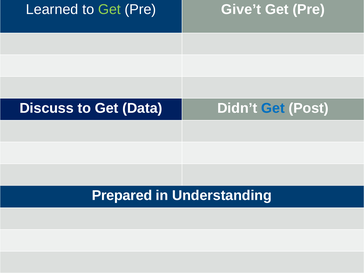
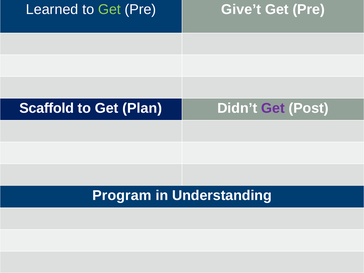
Discuss: Discuss -> Scaffold (47, 108)
Data: Data -> Plan (142, 108)
Get colour: blue -> purple (273, 108)
Prepared: Prepared -> Program (122, 196)
